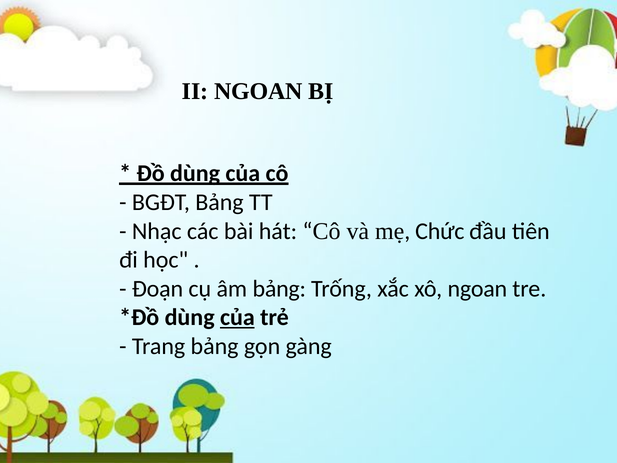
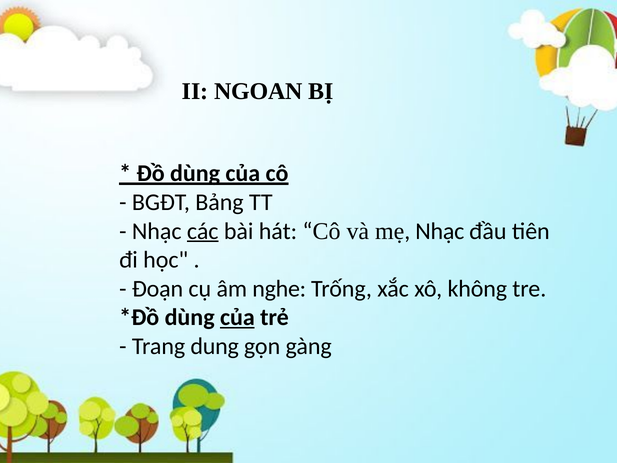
các underline: none -> present (203, 231)
mẹ Chức: Chức -> Nhạc (440, 231)
âm bảng: bảng -> nghe (279, 289)
xô ngoan: ngoan -> không (477, 289)
Trang bảng: bảng -> dung (215, 346)
